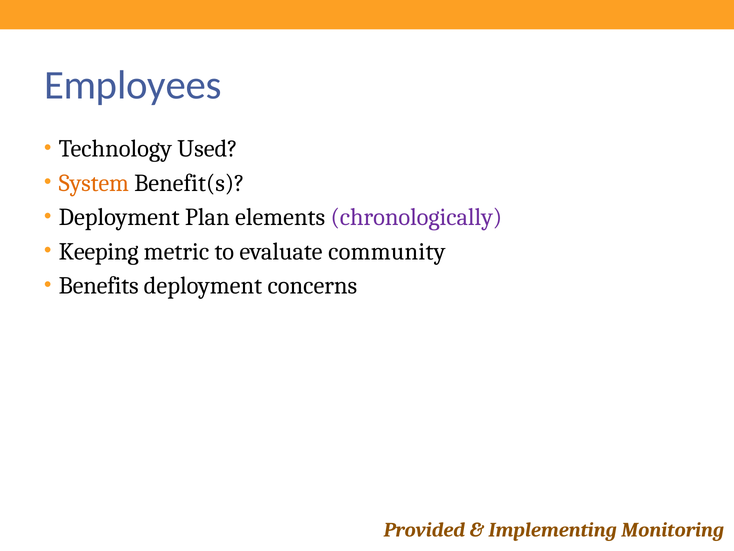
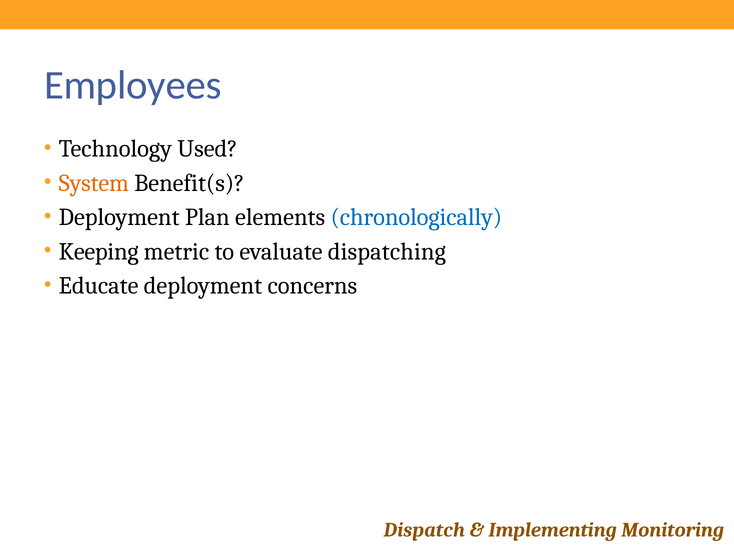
chronologically colour: purple -> blue (416, 217)
community: community -> dispatching (387, 251)
Benefits: Benefits -> Educate (99, 285)
Provided: Provided -> Dispatch (424, 530)
